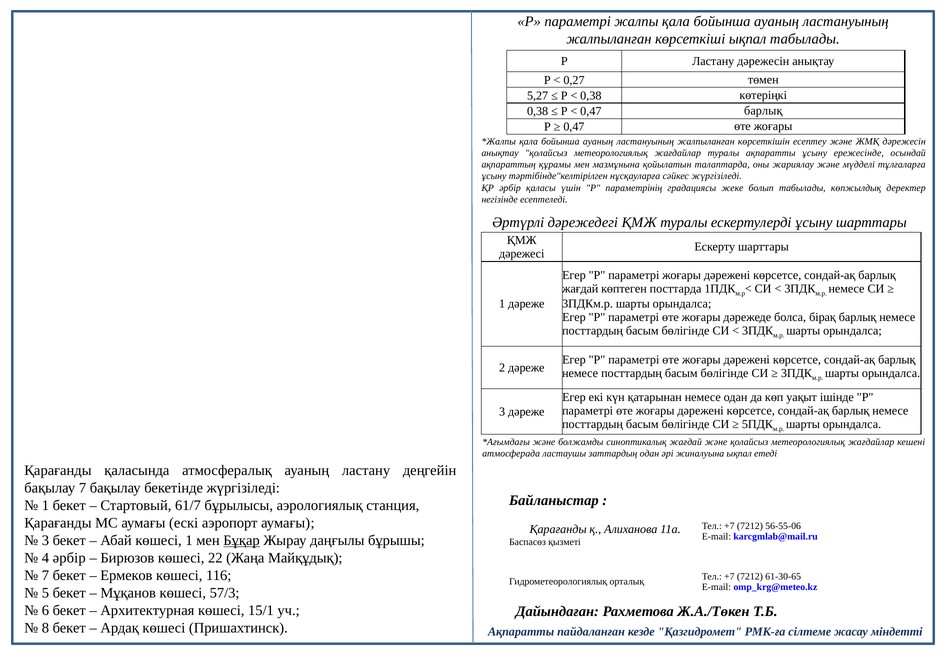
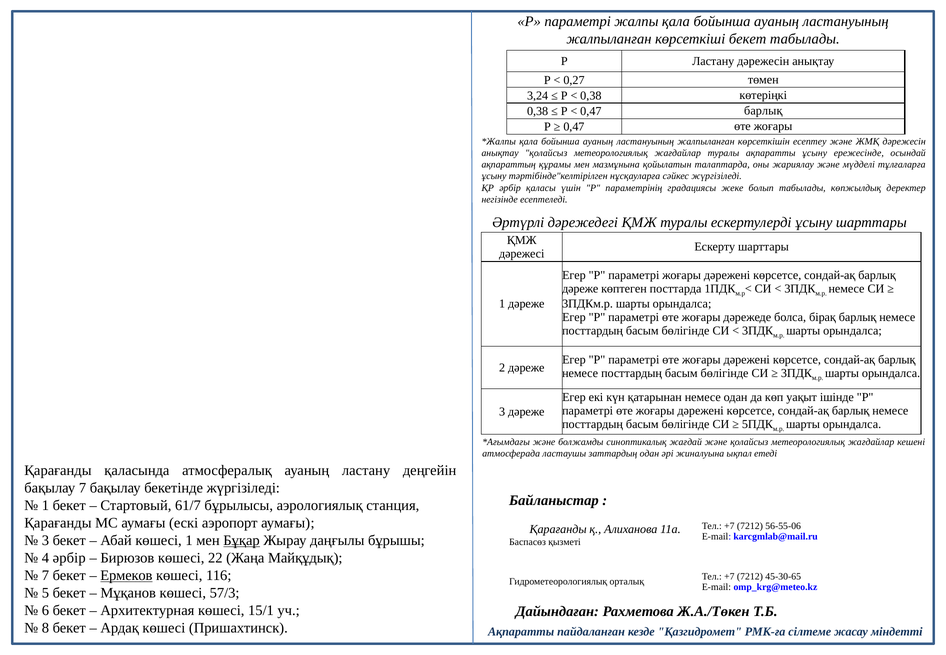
көрсеткіші ықпал: ықпал -> бекет (748, 39)
5,27: 5,27 -> 3,24 (538, 96)
жағдай: жағдай -> дәреже (580, 289)
Ермеков underline: none -> present (126, 575)
61-30-65: 61-30-65 -> 45-30-65 (783, 576)
